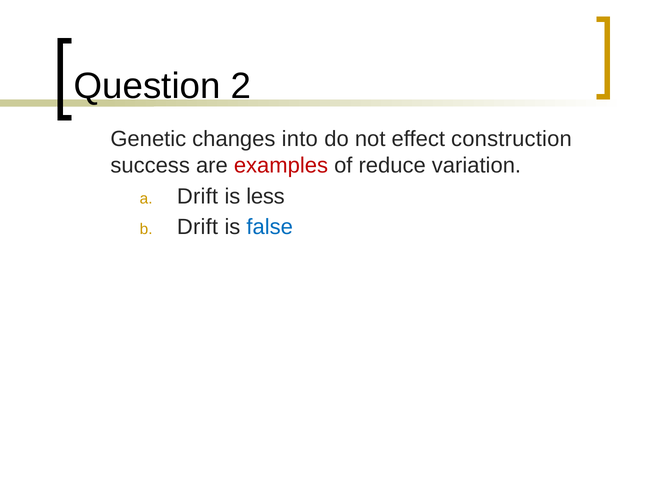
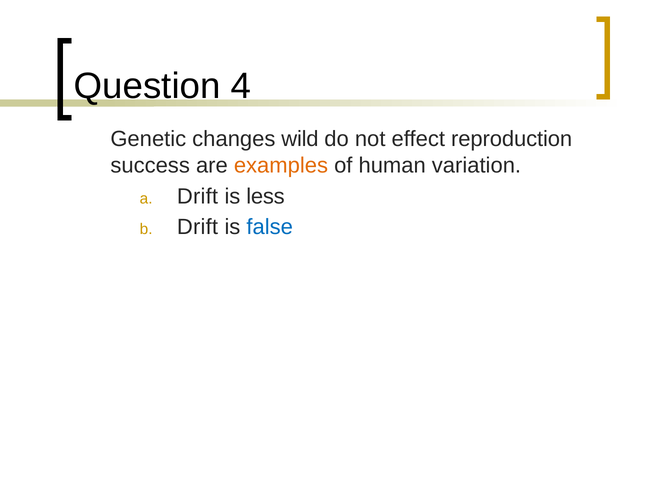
2: 2 -> 4 (241, 86)
into: into -> wild (300, 139)
construction: construction -> reproduction (512, 139)
examples colour: red -> orange (281, 165)
reduce: reduce -> human (392, 165)
